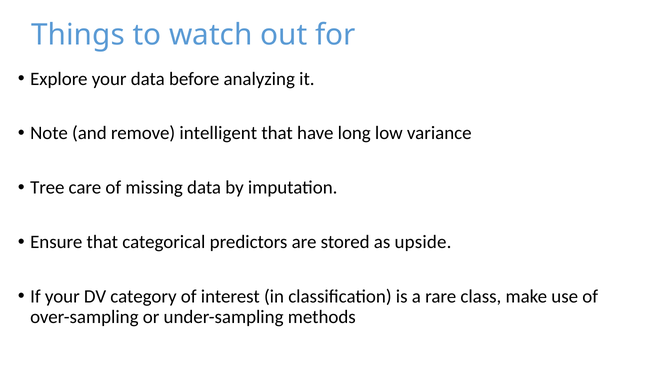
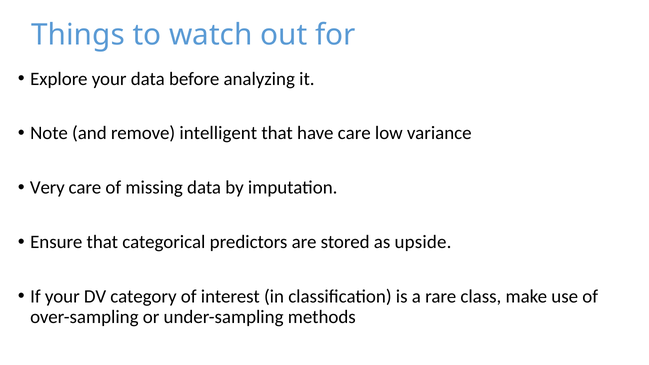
have long: long -> care (354, 133)
Tree: Tree -> Very (47, 188)
